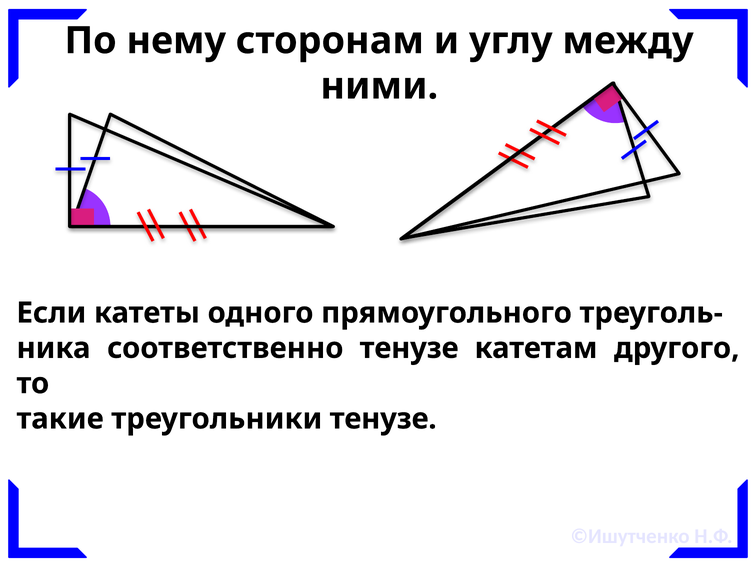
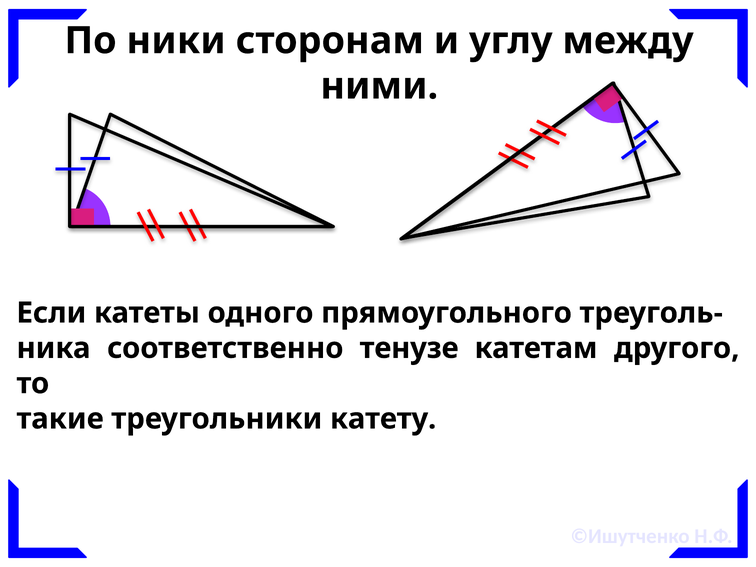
нему: нему -> ники (176, 41)
треугольники тенузе: тенузе -> катету (383, 419)
